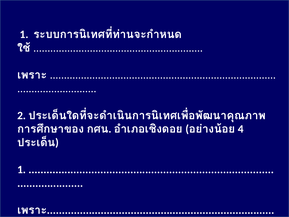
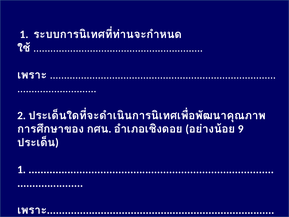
4: 4 -> 9 (241, 129)
